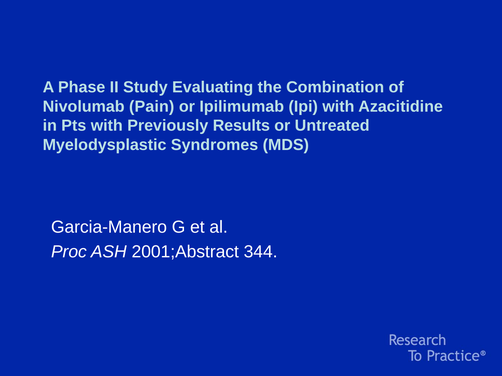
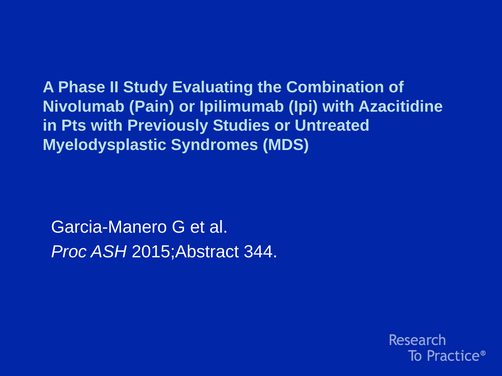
Results: Results -> Studies (241, 126)
2001;Abstract: 2001;Abstract -> 2015;Abstract (185, 252)
